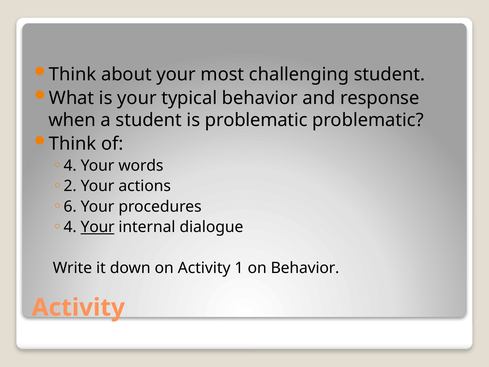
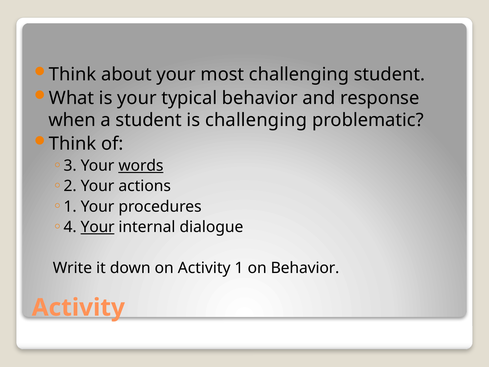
is problematic: problematic -> challenging (256, 120)
4: 4 -> 3 (70, 166)
words underline: none -> present (141, 166)
6: 6 -> 1 (70, 206)
